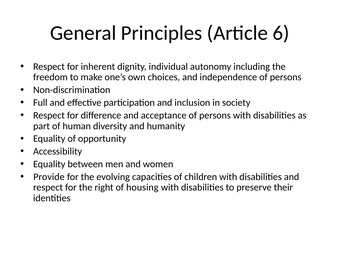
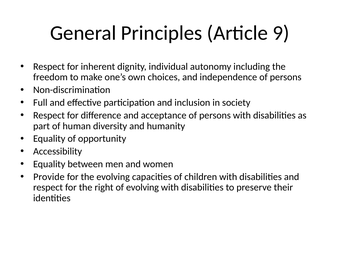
6: 6 -> 9 (281, 33)
of housing: housing -> evolving (142, 187)
